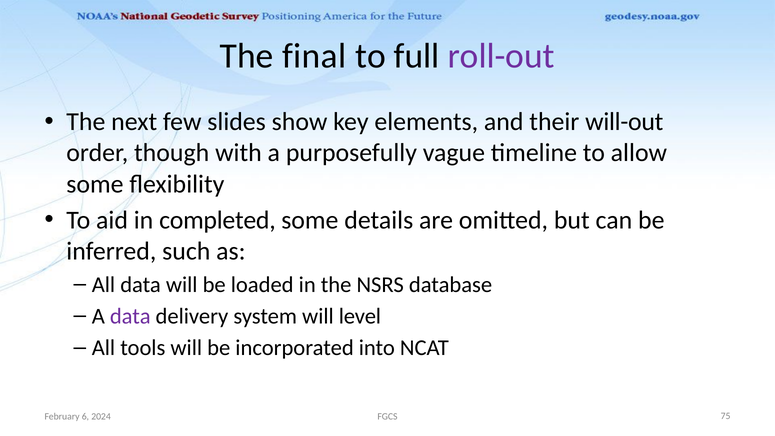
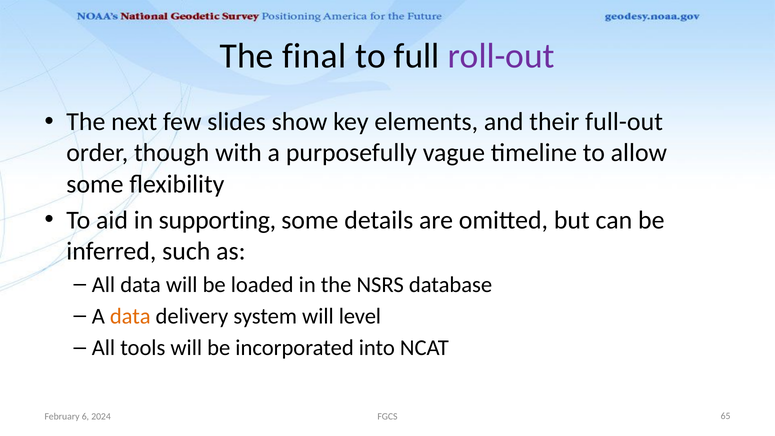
will-out: will-out -> full-out (624, 122)
completed: completed -> supporting (217, 220)
data colour: purple -> orange (130, 316)
75: 75 -> 65 (726, 416)
